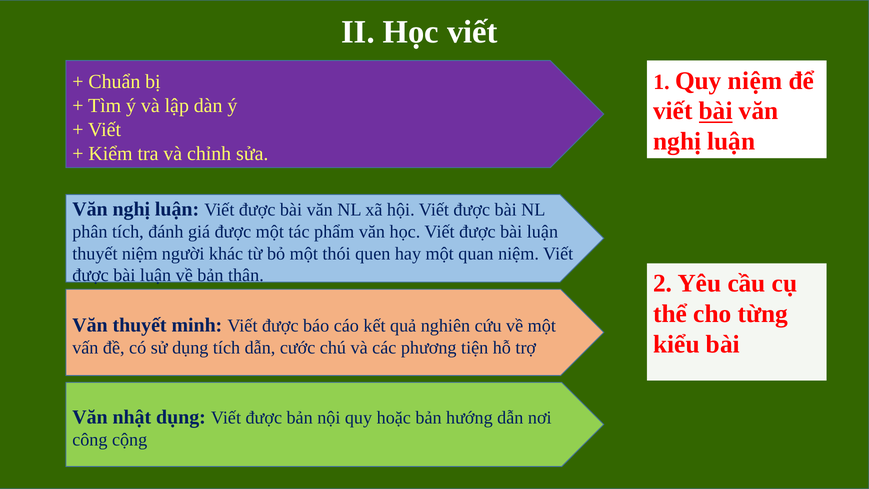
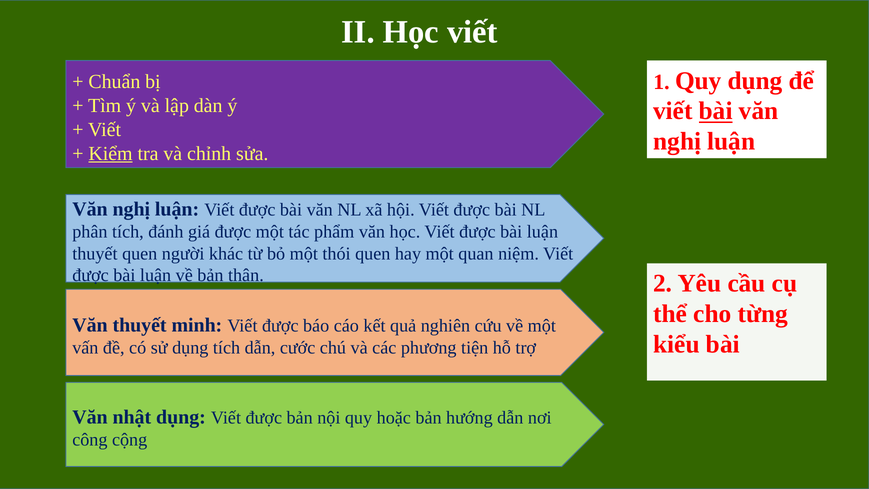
Quy niệm: niệm -> dụng (755, 81)
Kiểm underline: none -> present (110, 153)
thuyết niệm: niệm -> quen (140, 254)
